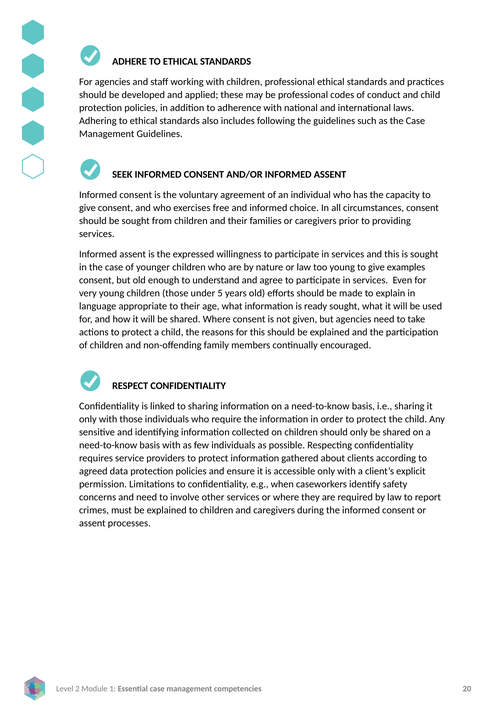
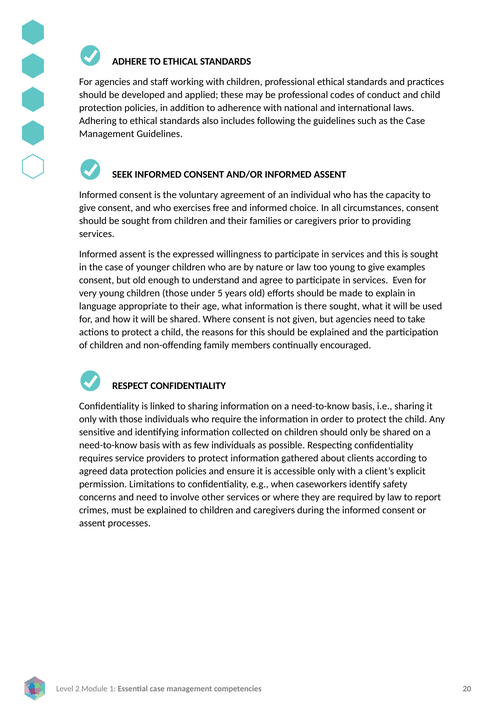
ready: ready -> there (316, 306)
